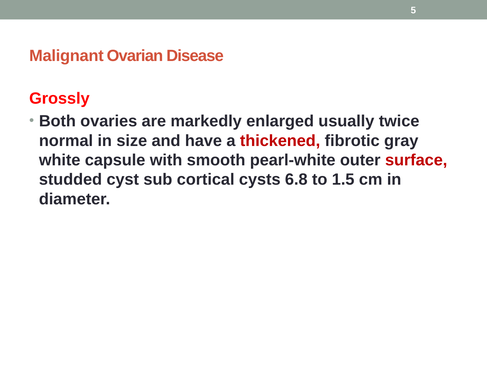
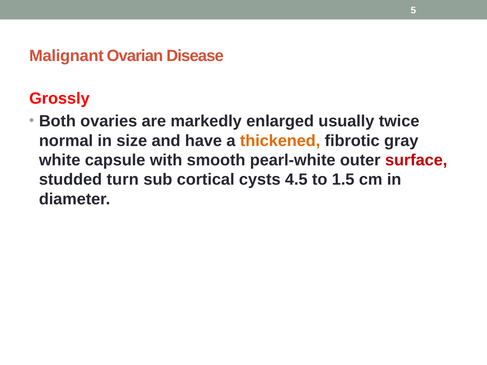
thickened colour: red -> orange (280, 141)
cyst: cyst -> turn (123, 180)
6.8: 6.8 -> 4.5 (296, 180)
